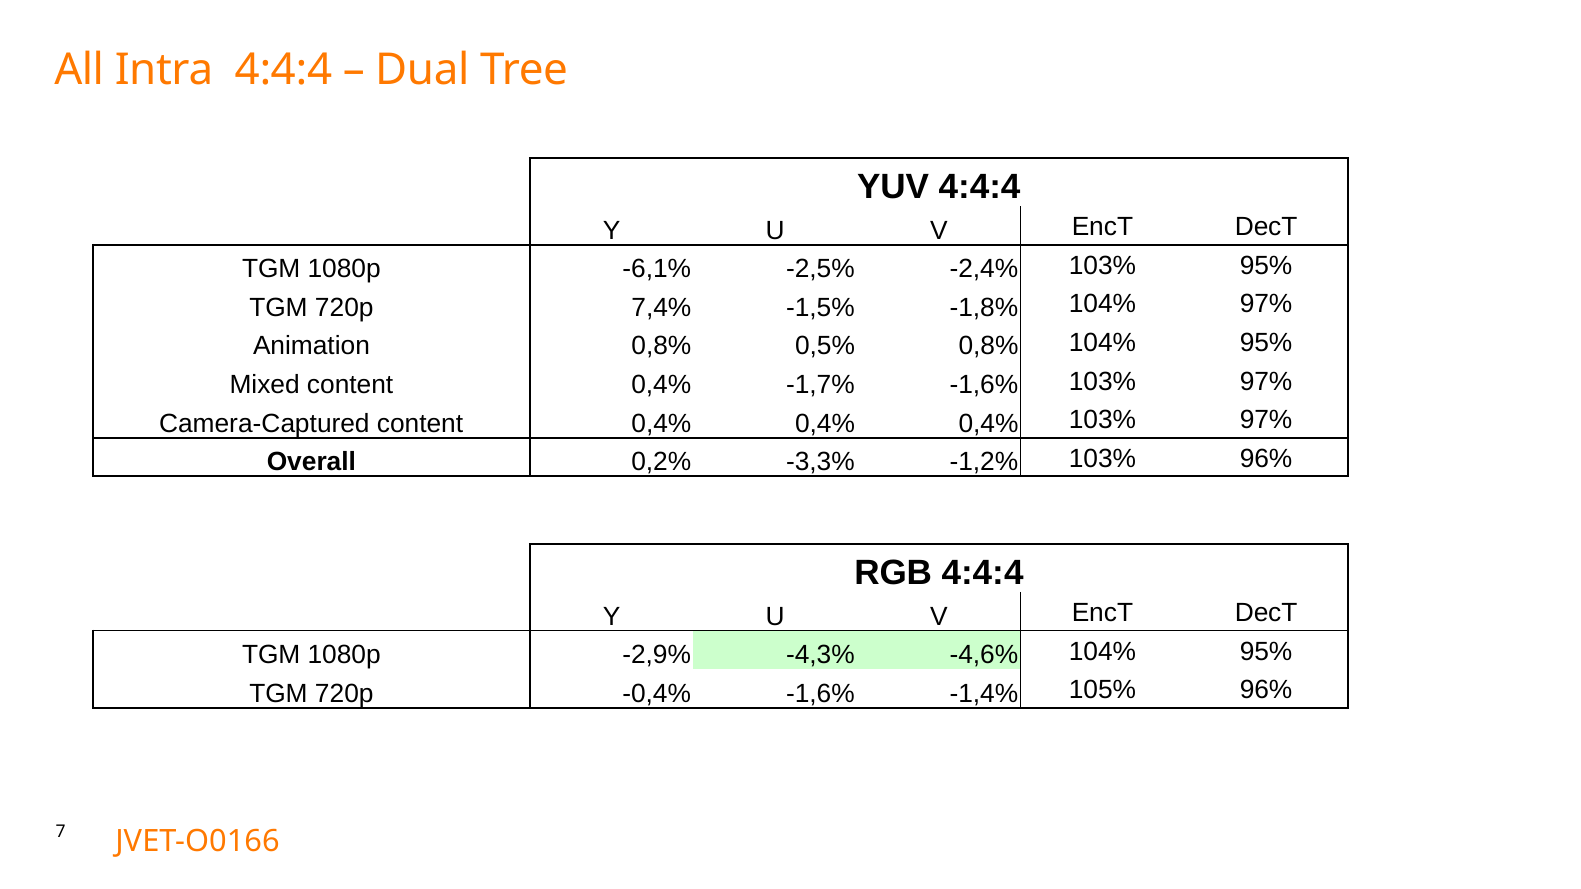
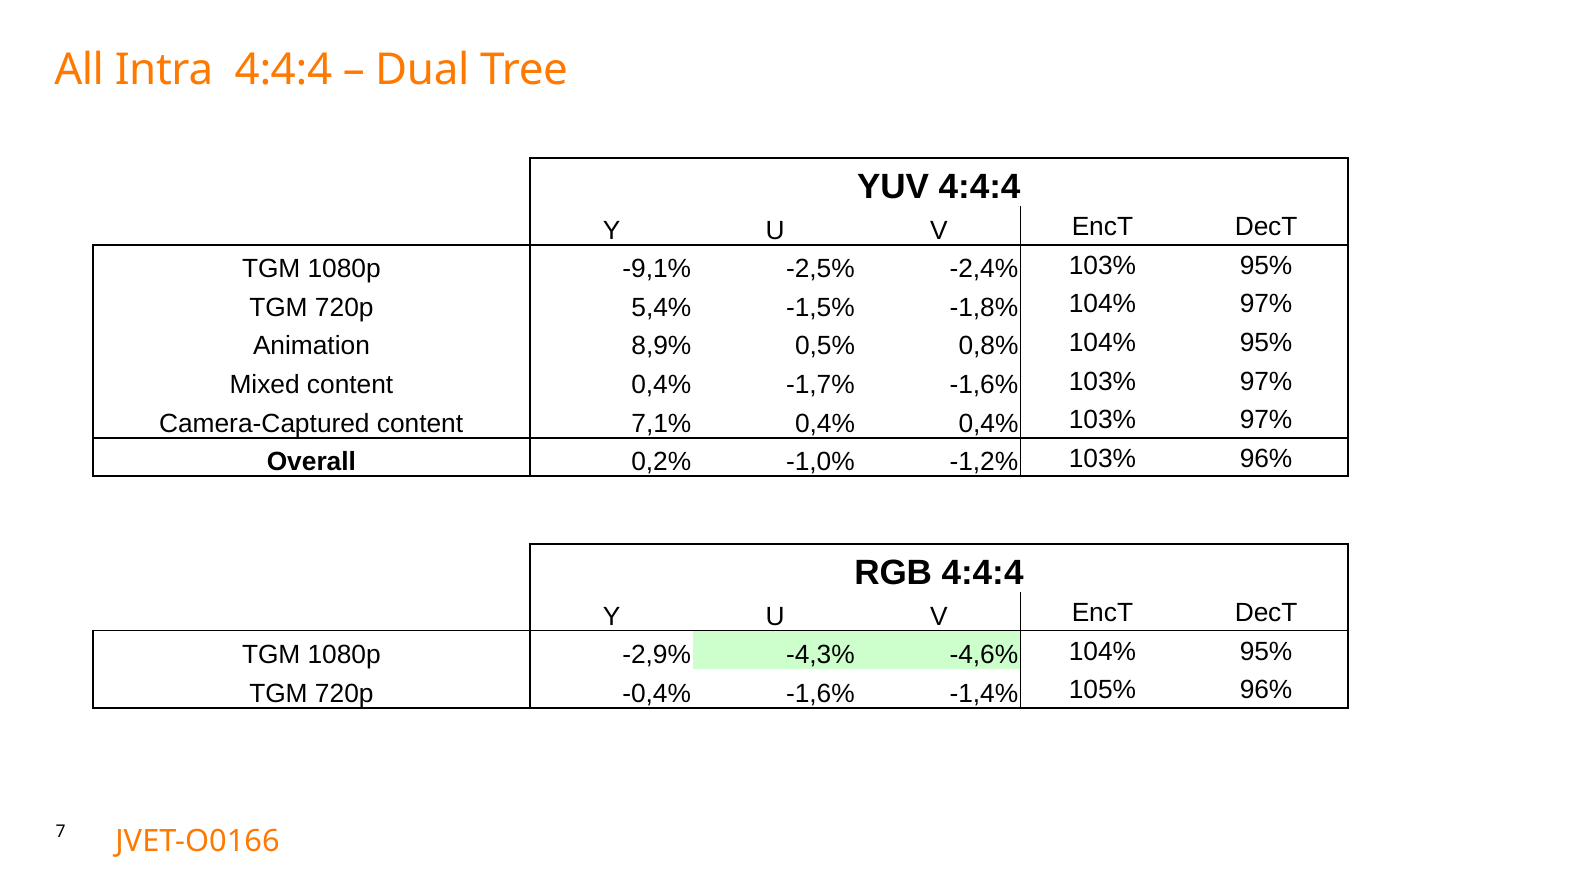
-6,1%: -6,1% -> -9,1% (657, 269)
7,4%: 7,4% -> 5,4% (661, 308)
Animation 0,8%: 0,8% -> 8,9% (661, 346)
Camera-Captured content 0,4%: 0,4% -> 7,1% (661, 424)
-3,3%: -3,3% -> -1,0% (820, 462)
